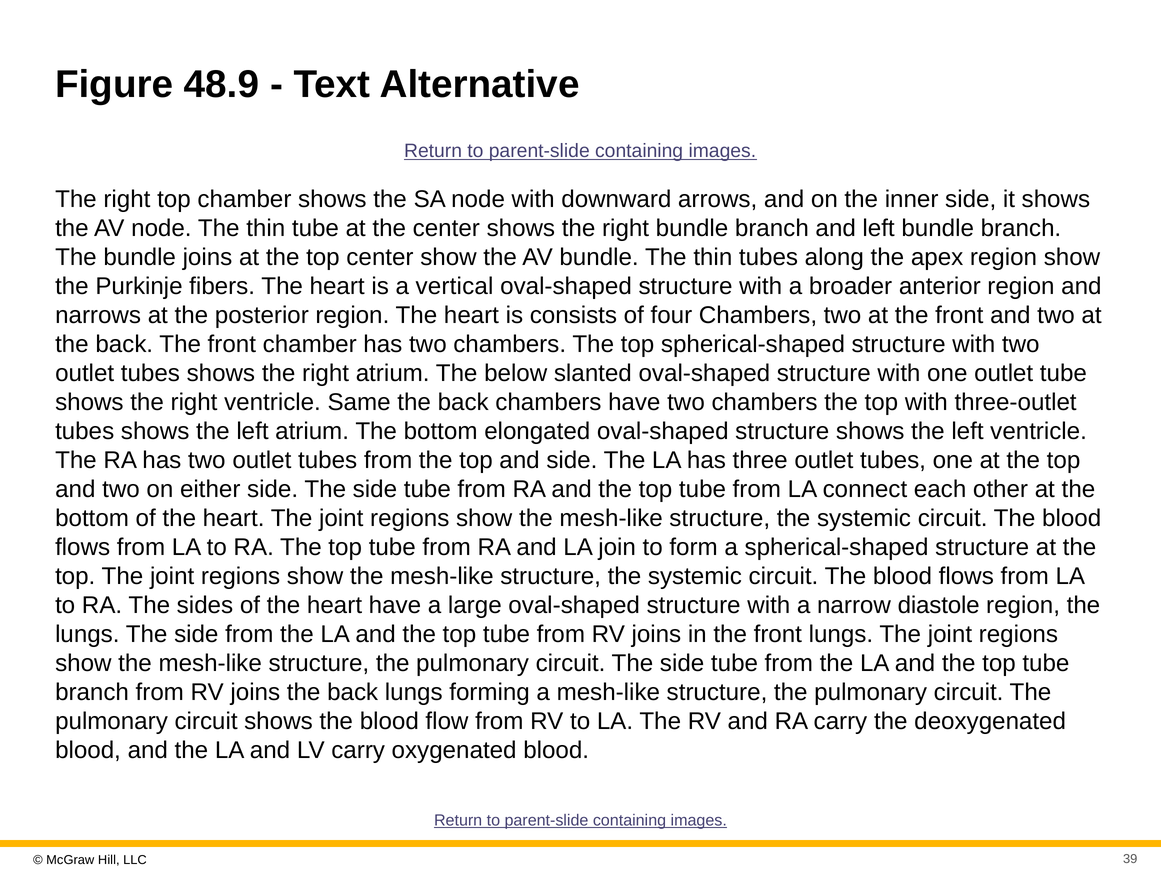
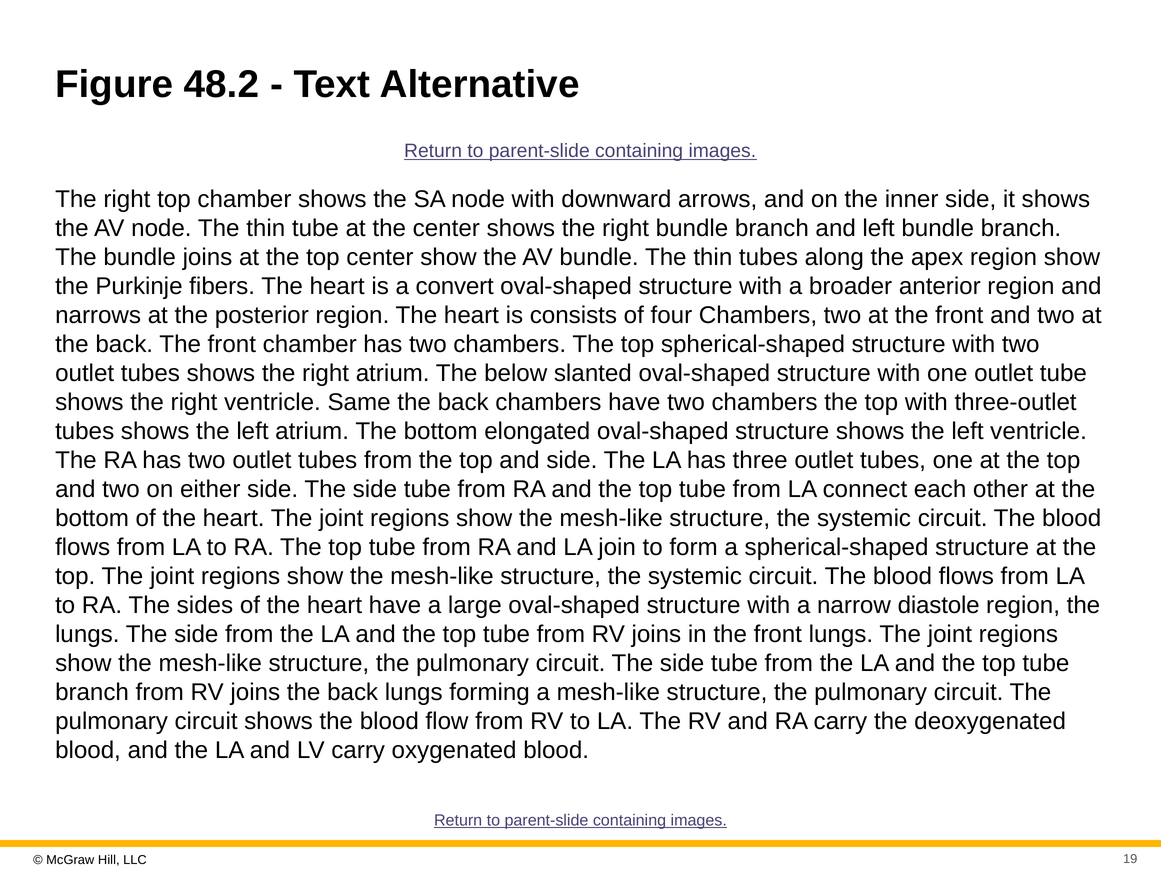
48.9: 48.9 -> 48.2 (222, 84)
vertical: vertical -> convert (455, 286)
39: 39 -> 19 (1130, 860)
